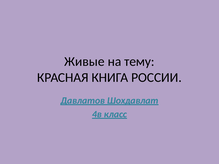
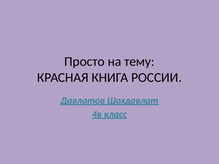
Живые: Живые -> Просто (84, 62)
